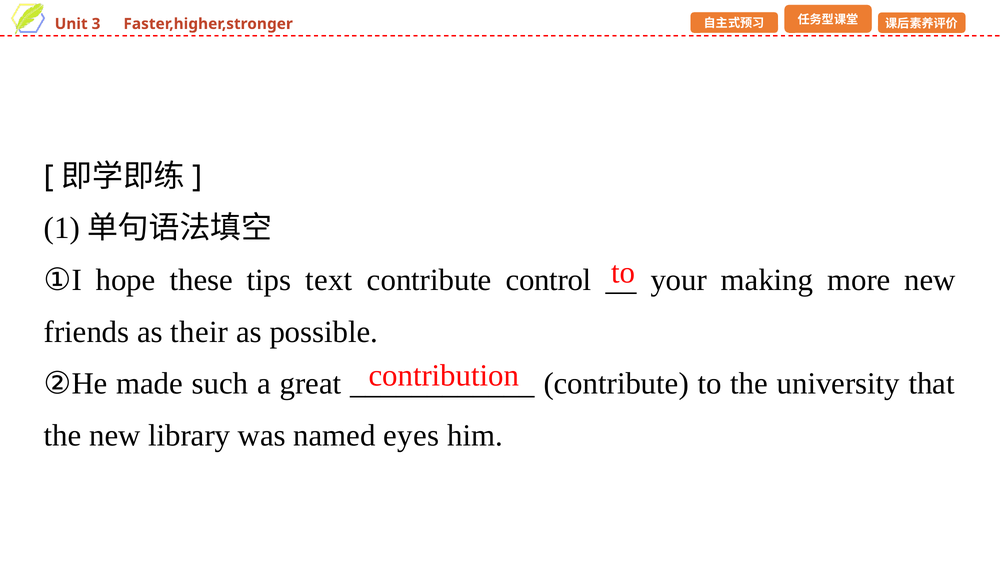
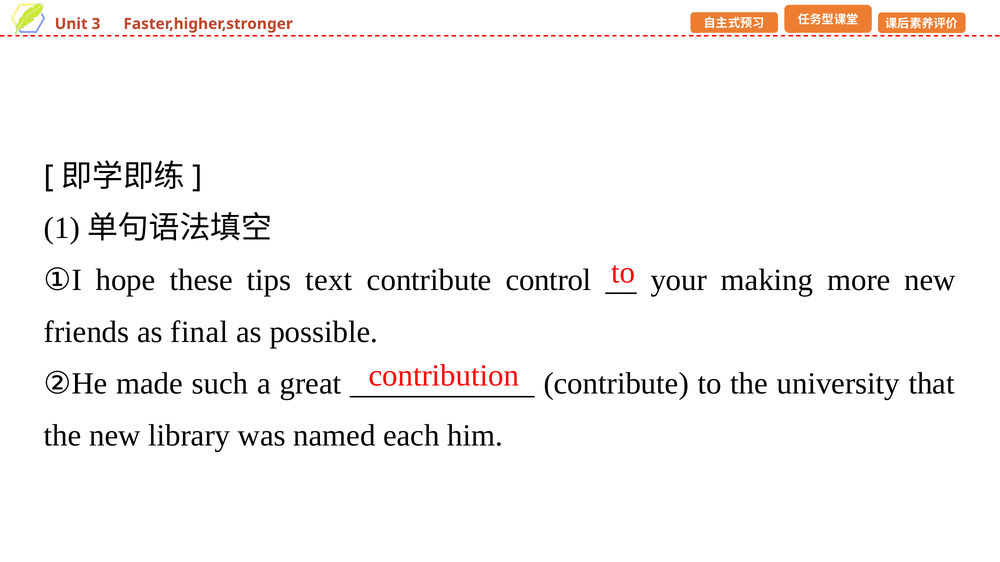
their: their -> final (199, 332)
eyes: eyes -> each (411, 436)
